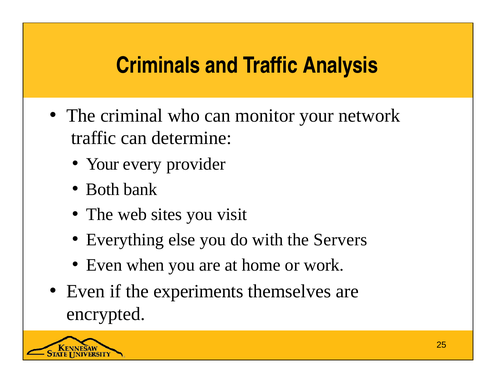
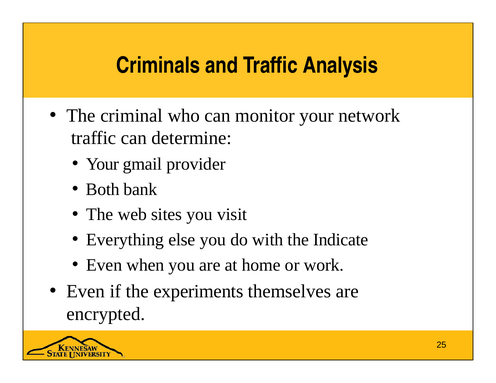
every: every -> gmail (142, 164)
Servers: Servers -> Indicate (341, 240)
